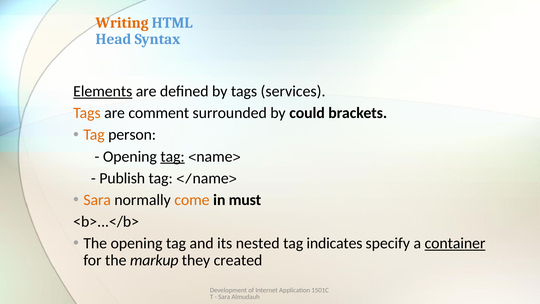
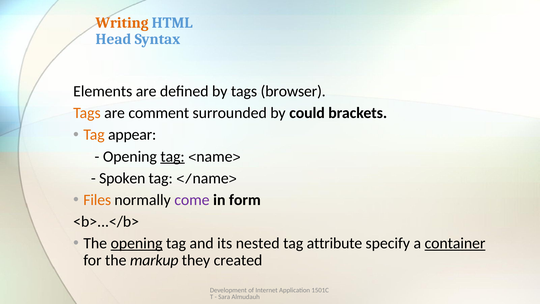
Elements underline: present -> none (103, 91)
services: services -> browser (293, 91)
person: person -> appear (132, 135)
Publish: Publish -> Spoken (122, 178)
Sara: Sara -> Files (97, 200)
come colour: orange -> purple (192, 200)
must: must -> form (245, 200)
opening underline: none -> present (137, 243)
indicates: indicates -> attribute (334, 243)
